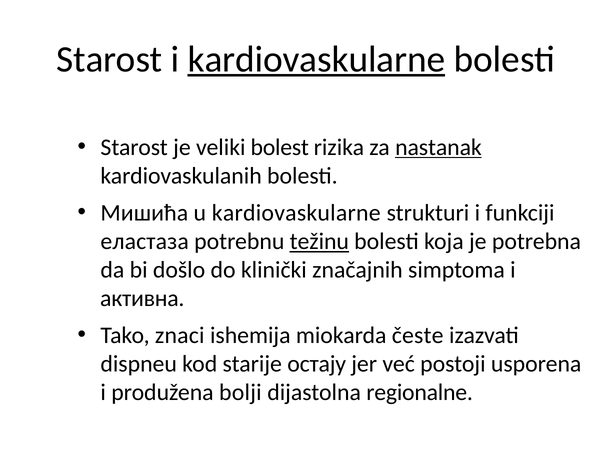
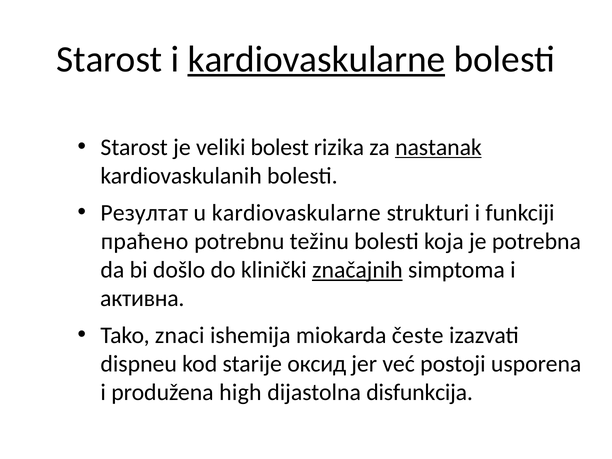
Мишића: Мишића -> Резултат (144, 213)
еластаза: еластаза -> праћено (145, 241)
težinu underline: present -> none (319, 241)
značajnih underline: none -> present (357, 270)
остају: остају -> оксид (317, 364)
bolji: bolji -> high (240, 393)
regionalne: regionalne -> disfunkcija (420, 393)
